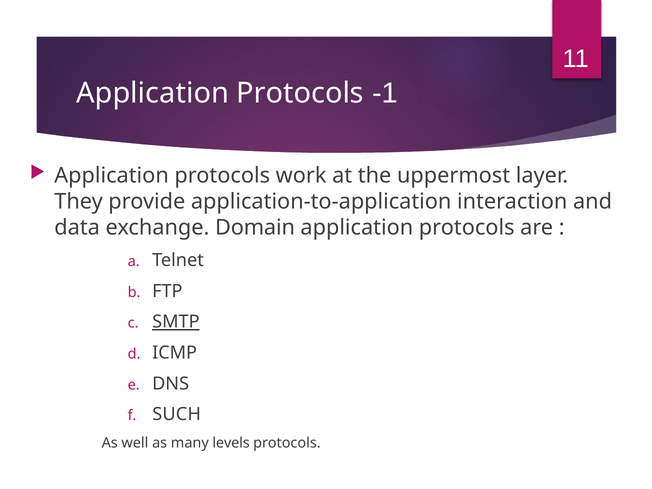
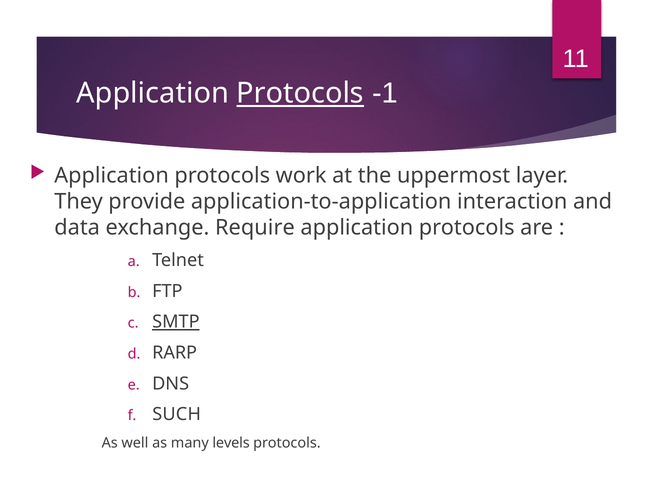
Protocols underline: none -> present (300, 93)
Domain: Domain -> Require (255, 228)
ICMP: ICMP -> RARP (175, 353)
